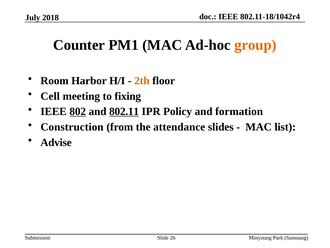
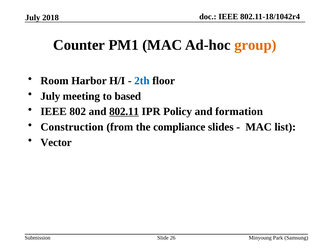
2th colour: orange -> blue (142, 81)
Cell: Cell -> July (50, 96)
fixing: fixing -> based (128, 96)
802 underline: present -> none (78, 111)
attendance: attendance -> compliance (179, 127)
Advise: Advise -> Vector (56, 142)
